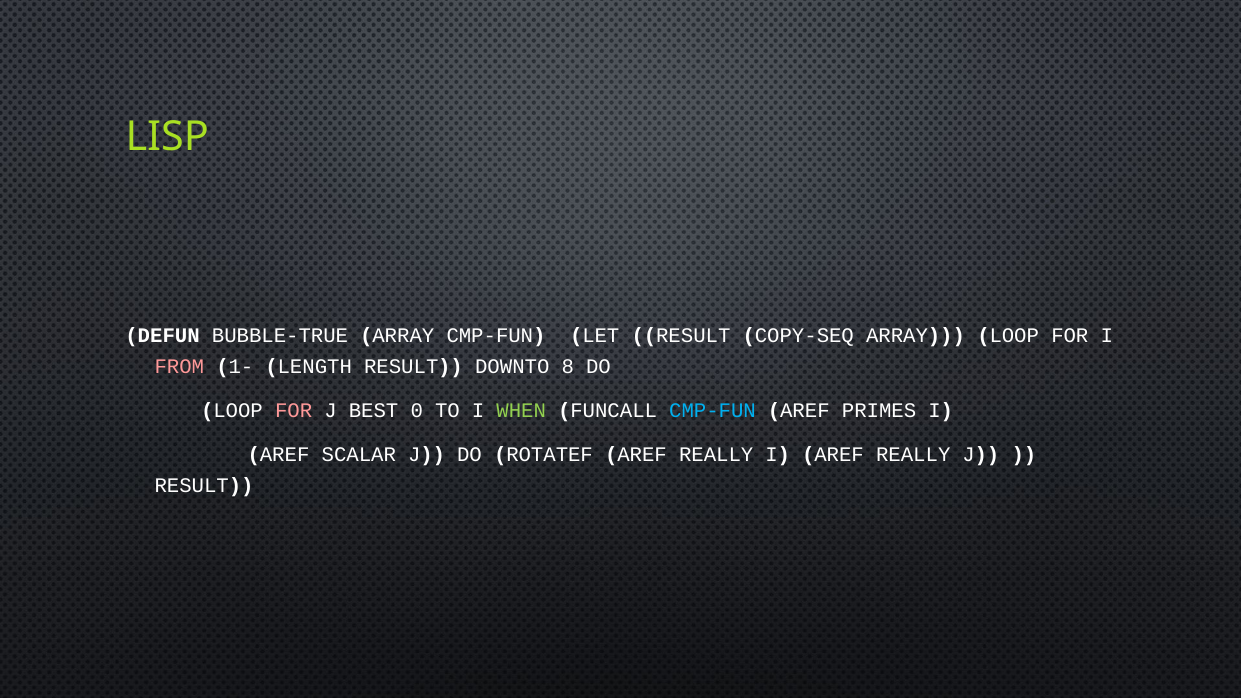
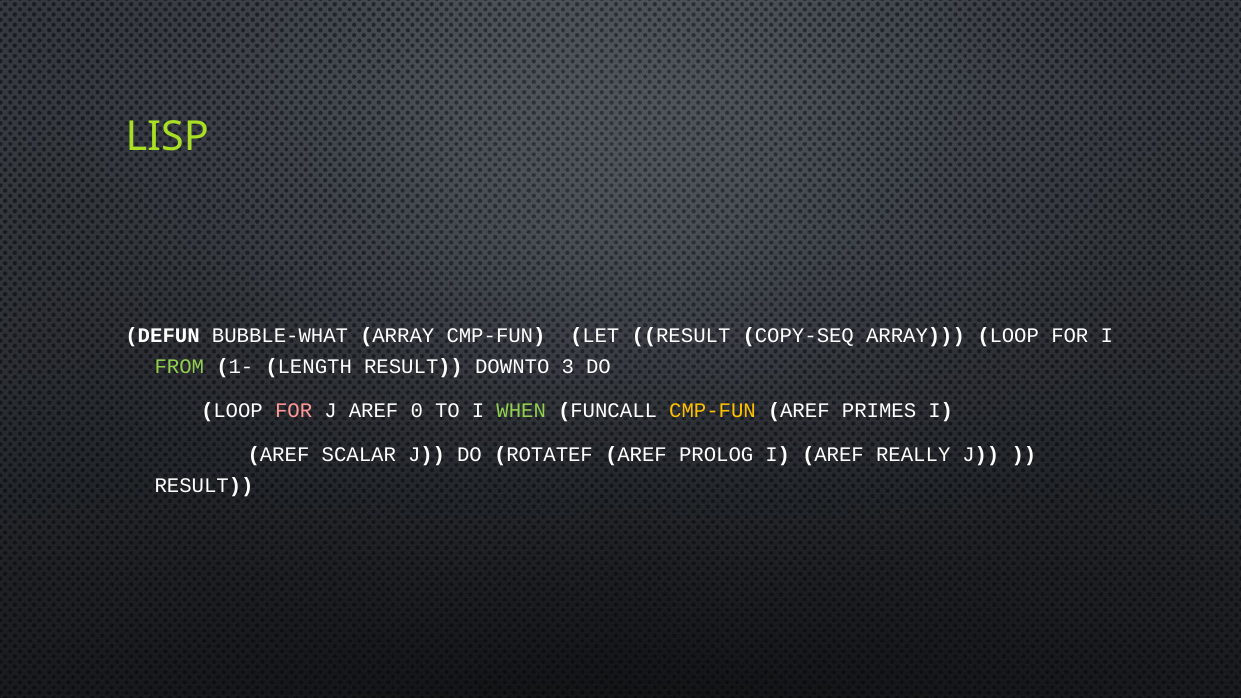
BUBBLE-TRUE: BUBBLE-TRUE -> BUBBLE-WHAT (280, 336)
FROM colour: pink -> light green (179, 367)
8: 8 -> 3 (568, 367)
J BEST: BEST -> AREF (374, 411)
CMP-FUN colour: light blue -> yellow (712, 411)
ROTATEF AREF REALLY: REALLY -> PROLOG (716, 455)
